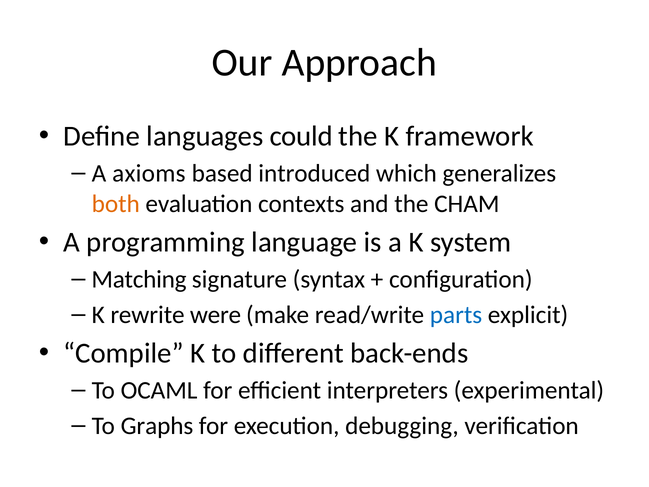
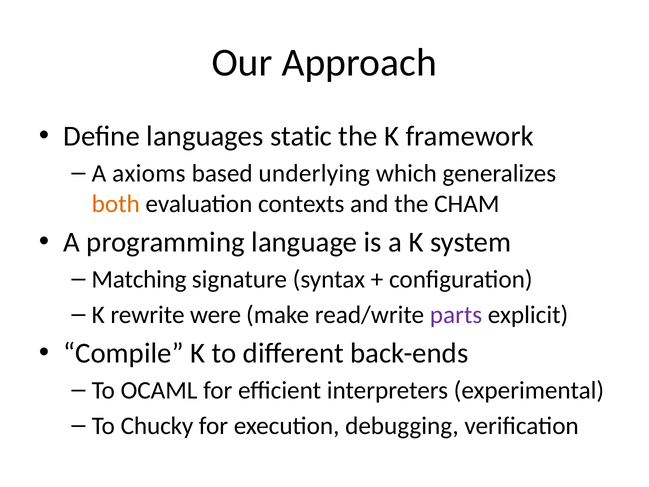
could: could -> static (301, 136)
introduced: introduced -> underlying (314, 173)
parts colour: blue -> purple (456, 315)
Graphs: Graphs -> Chucky (157, 426)
